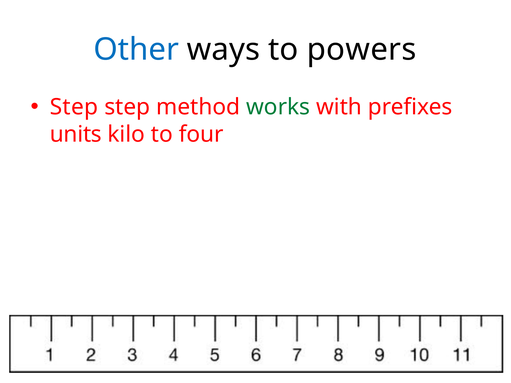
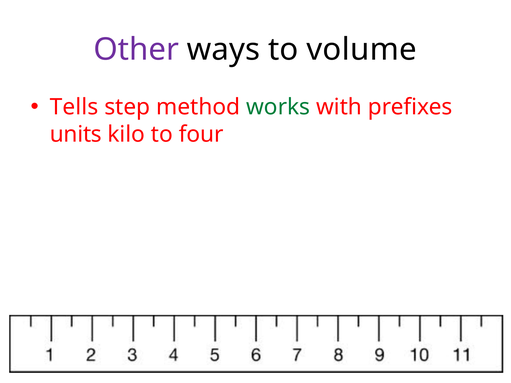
Other colour: blue -> purple (136, 49)
powers: powers -> volume (362, 49)
Step: Step -> Tells (74, 107)
